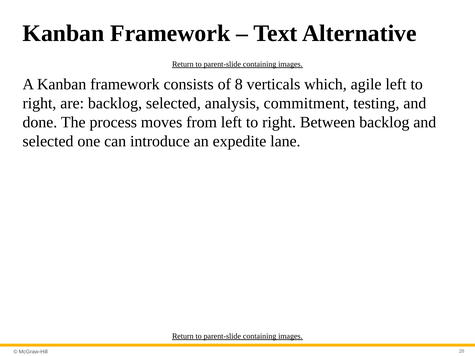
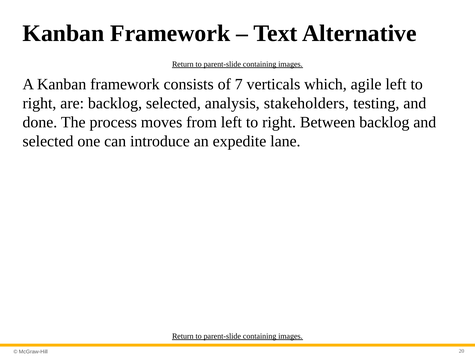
8: 8 -> 7 (239, 84)
commitment: commitment -> stakeholders (306, 103)
